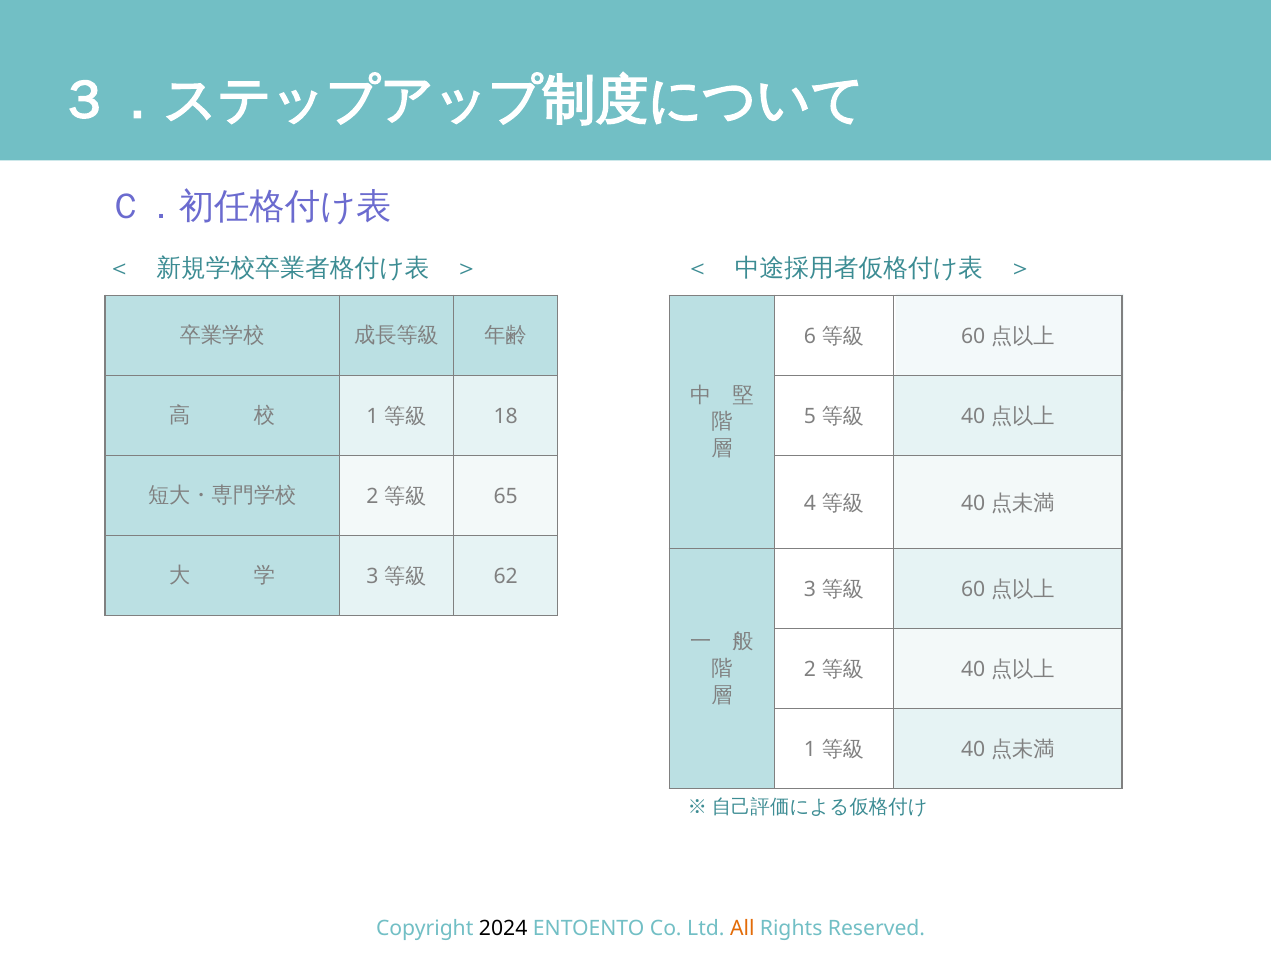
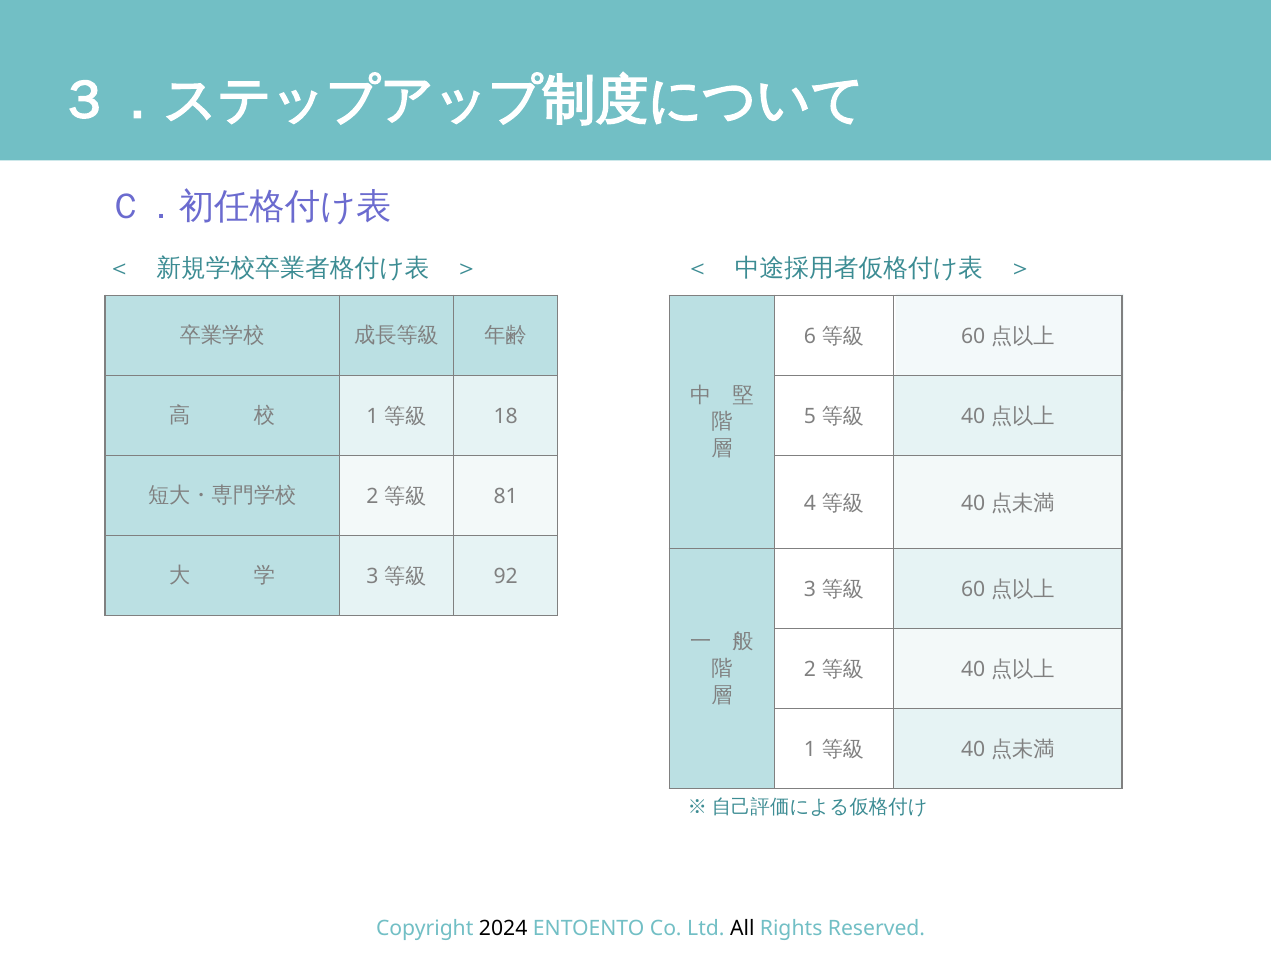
65: 65 -> 81 (506, 496)
62: 62 -> 92 (506, 577)
All colour: orange -> black (742, 927)
